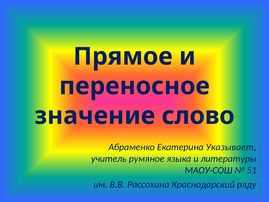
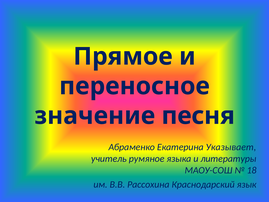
слово: слово -> песня (198, 116)
51: 51 -> 18 (252, 170)
ряду: ряду -> язык (247, 184)
